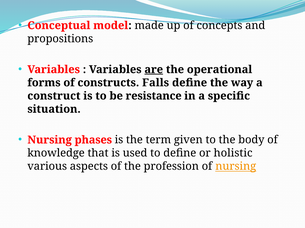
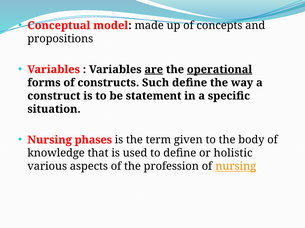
operational underline: none -> present (220, 70)
Falls: Falls -> Such (156, 83)
resistance: resistance -> statement (154, 96)
